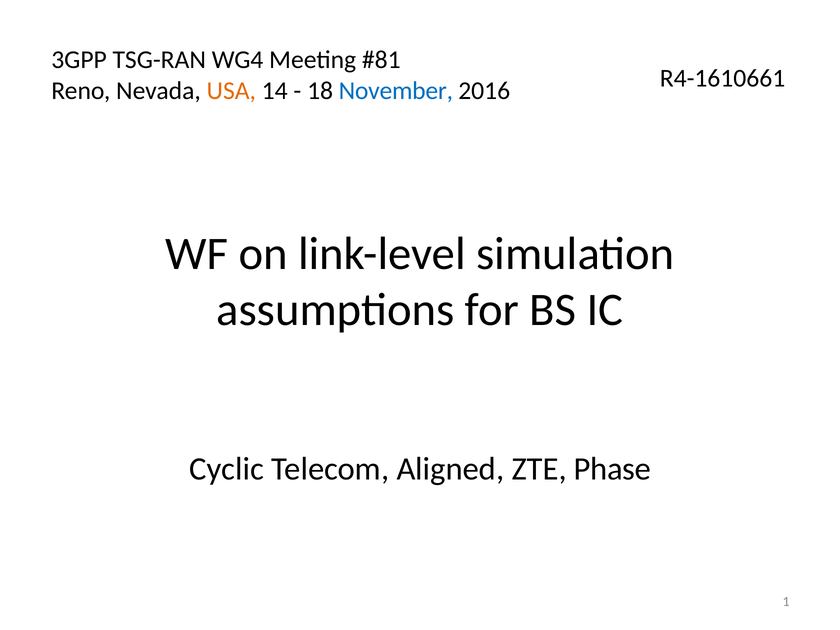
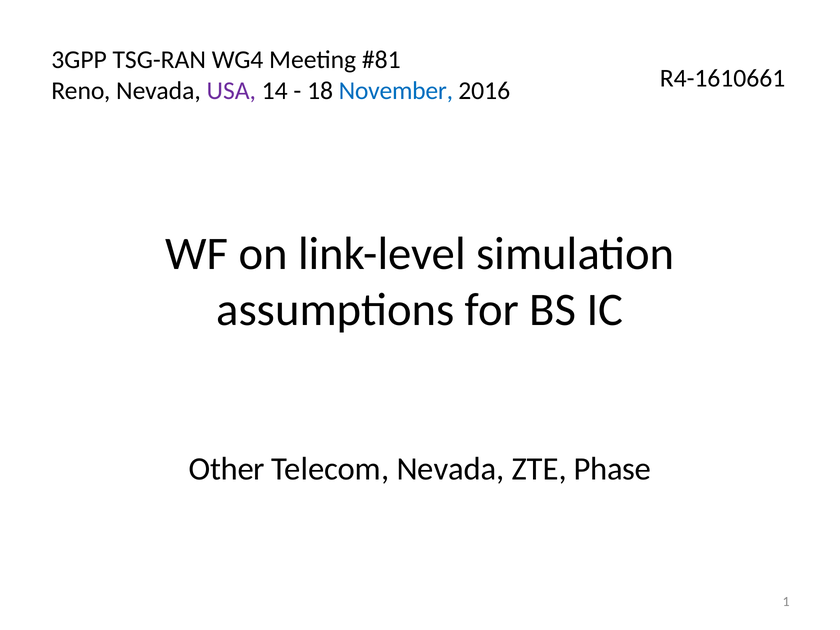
USA colour: orange -> purple (231, 91)
Cyclic: Cyclic -> Other (227, 469)
Telecom Aligned: Aligned -> Nevada (450, 469)
